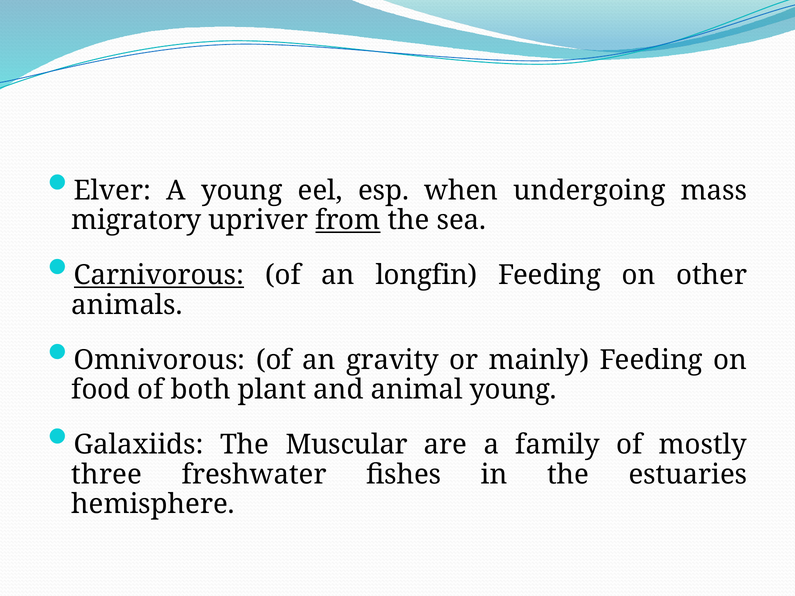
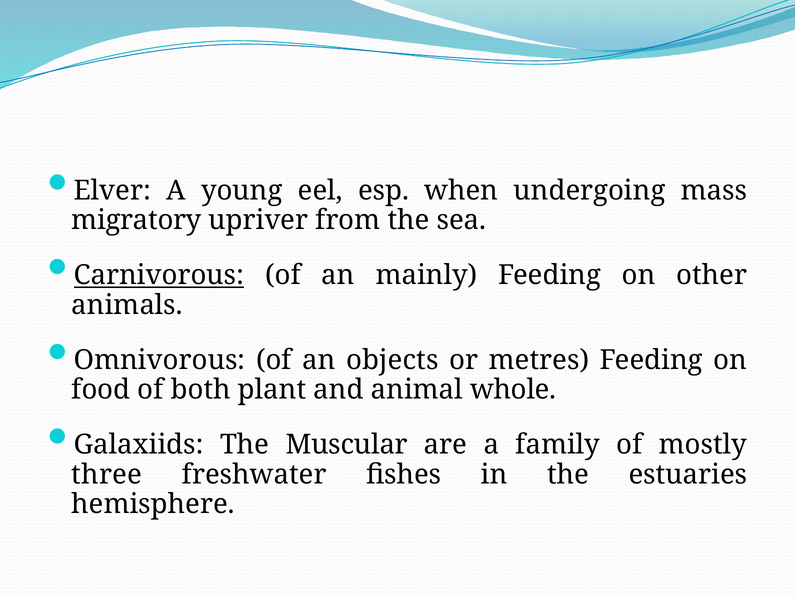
from underline: present -> none (348, 220)
longfin: longfin -> mainly (426, 275)
gravity: gravity -> objects (392, 360)
mainly: mainly -> metres (539, 360)
animal young: young -> whole (513, 390)
